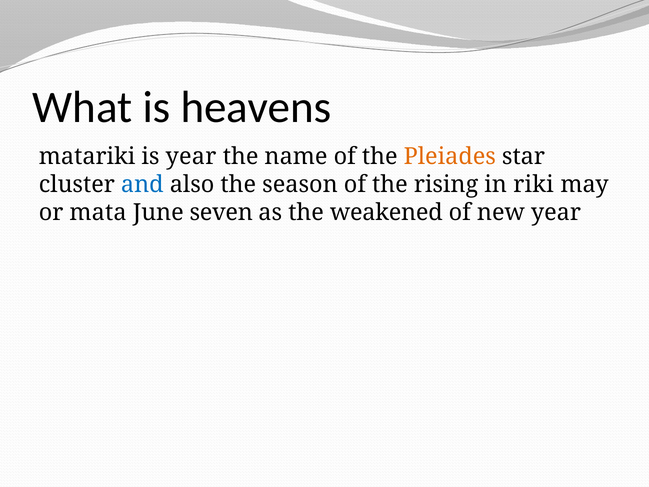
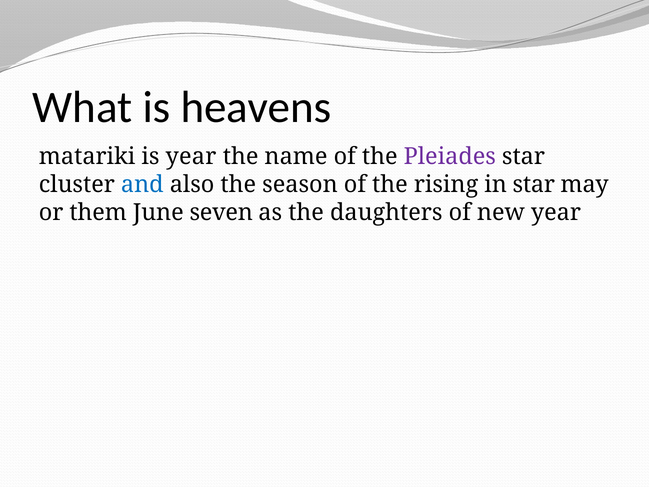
Pleiades colour: orange -> purple (450, 156)
in riki: riki -> star (534, 184)
mata: mata -> them (98, 212)
weakened: weakened -> daughters (386, 212)
